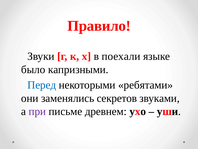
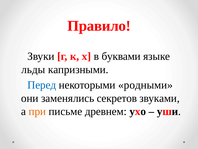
поехали: поехали -> буквами (121, 56)
было: было -> льды (33, 69)
ребятами: ребятами -> родными (145, 85)
при colour: purple -> orange (37, 111)
